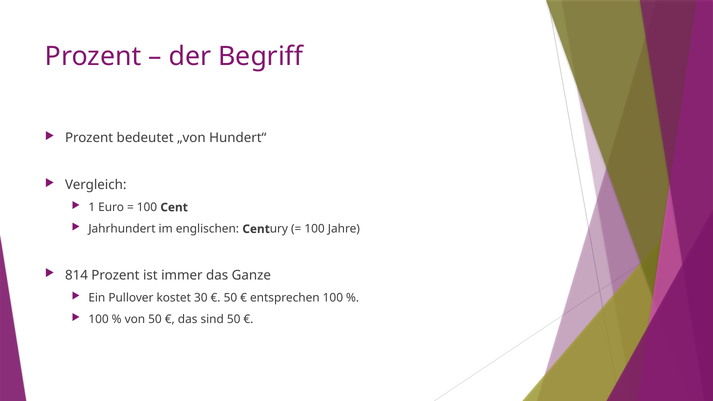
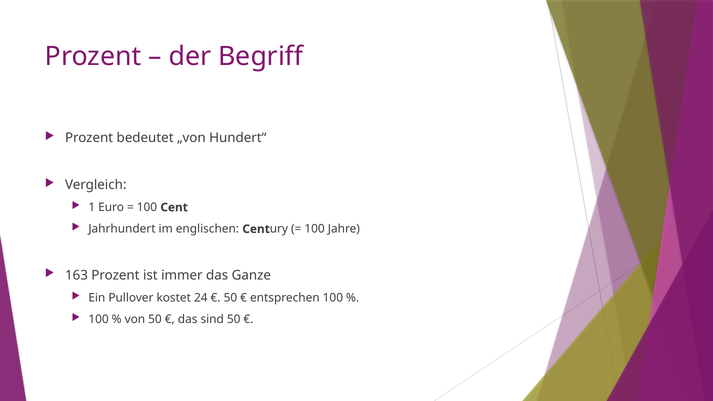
814: 814 -> 163 (76, 275)
30: 30 -> 24 (201, 298)
